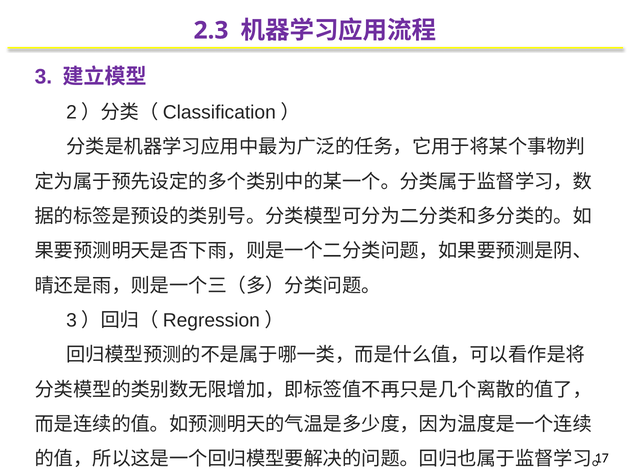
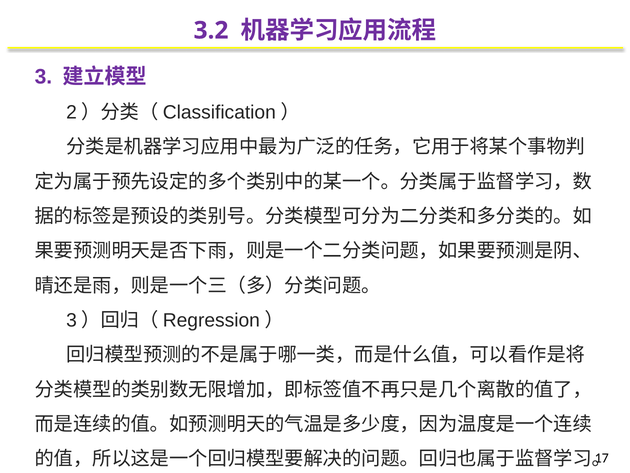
2.3: 2.3 -> 3.2 (211, 30)
